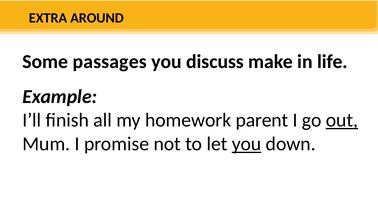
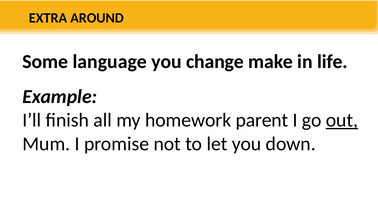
passages: passages -> language (110, 62)
discuss: discuss -> change (215, 62)
you underline: present -> none (247, 144)
